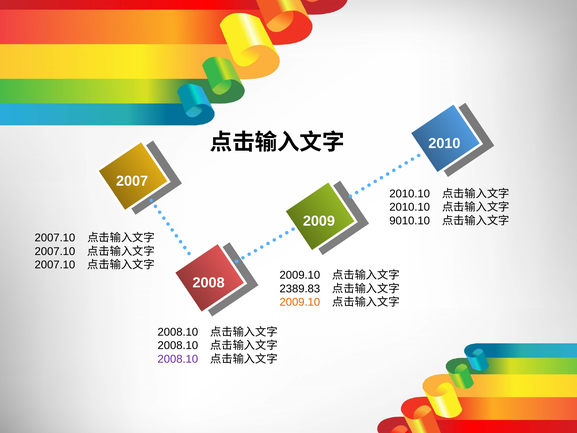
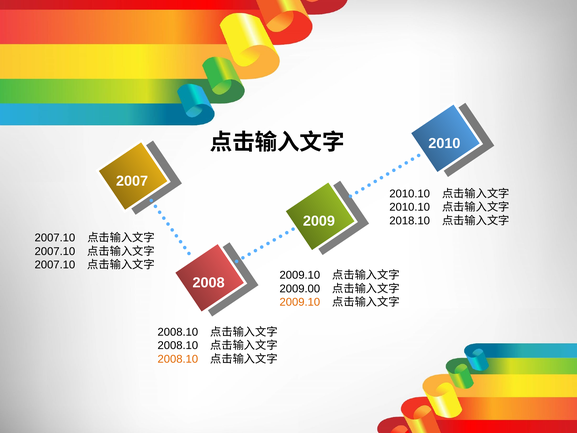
9010.10: 9010.10 -> 2018.10 (410, 221)
2389.83: 2389.83 -> 2009.00 (300, 288)
2008.10 colour: purple -> orange (178, 359)
